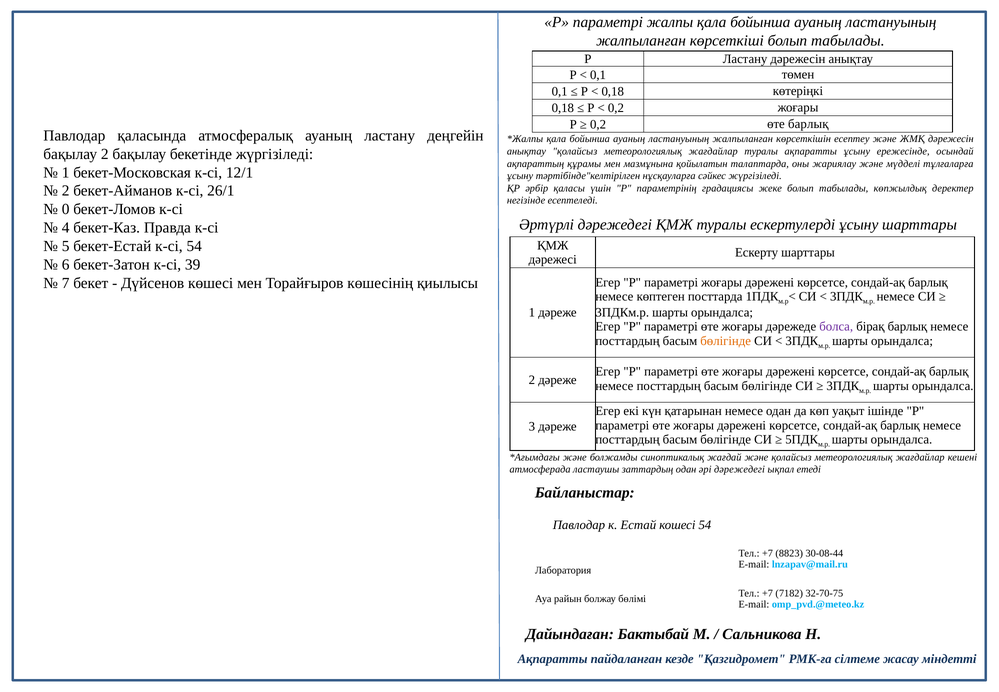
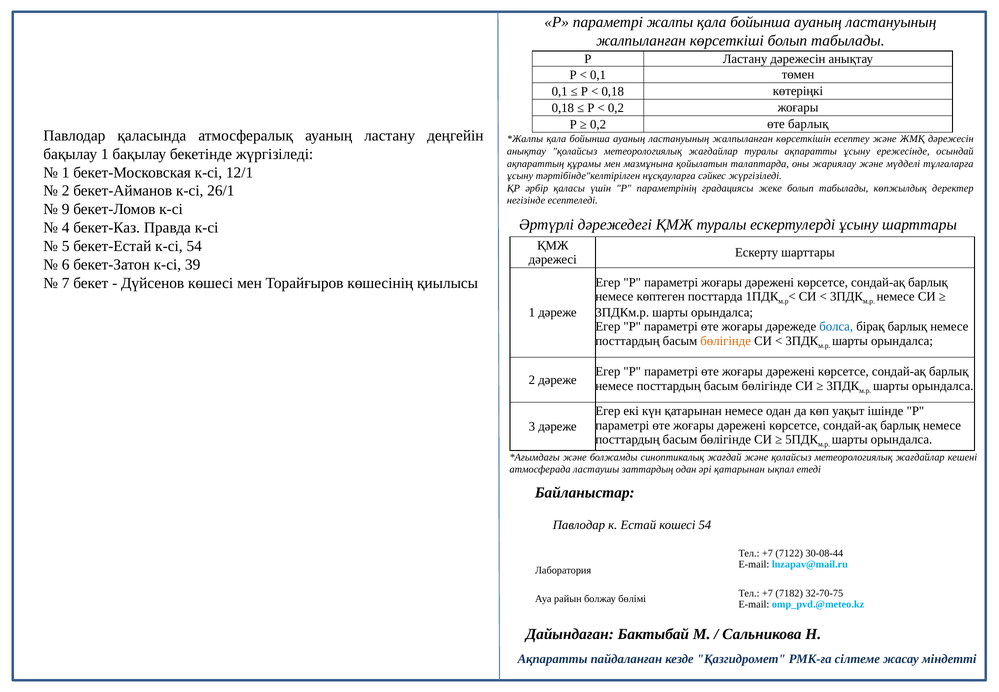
бақылау 2: 2 -> 1 (105, 154)
0: 0 -> 9 (66, 209)
болса colour: purple -> blue (836, 327)
әрі дәрежедегі: дәрежедегі -> қатарынан (739, 469)
8823: 8823 -> 7122 (789, 553)
